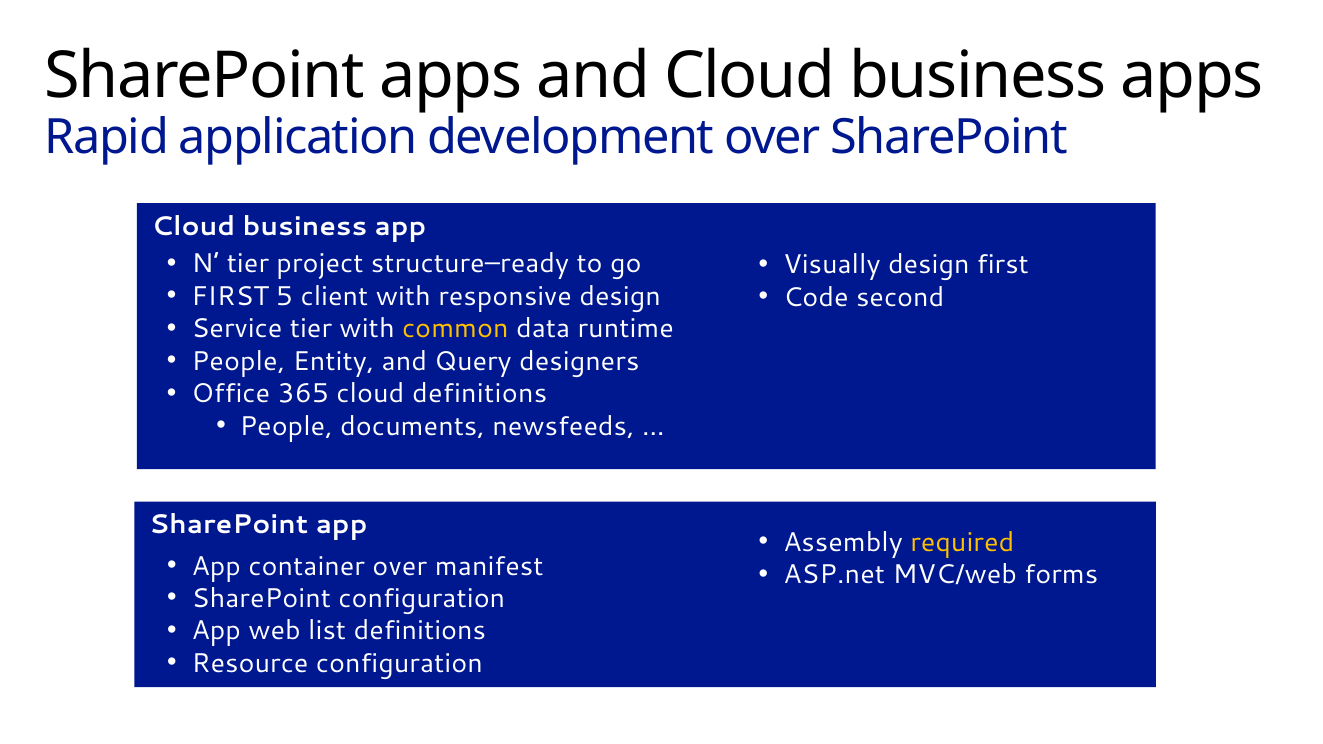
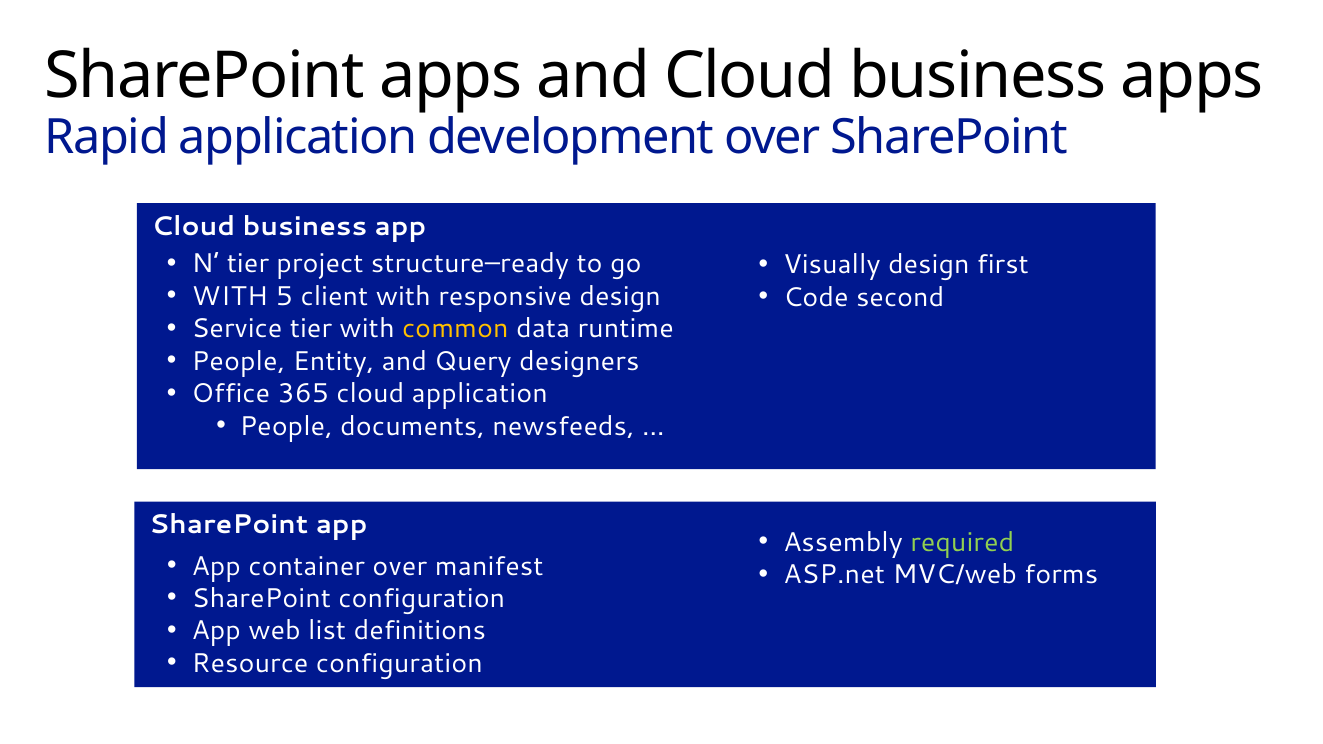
FIRST: FIRST -> WITH (230, 296)
cloud definitions: definitions -> application (480, 394)
required colour: yellow -> light green (962, 543)
